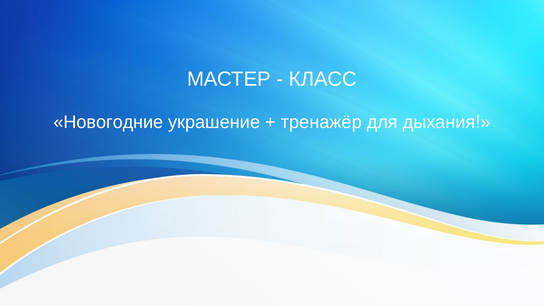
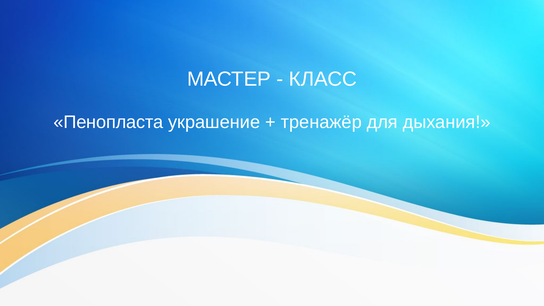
Новогодние: Новогодние -> Пенопласта (108, 122)
